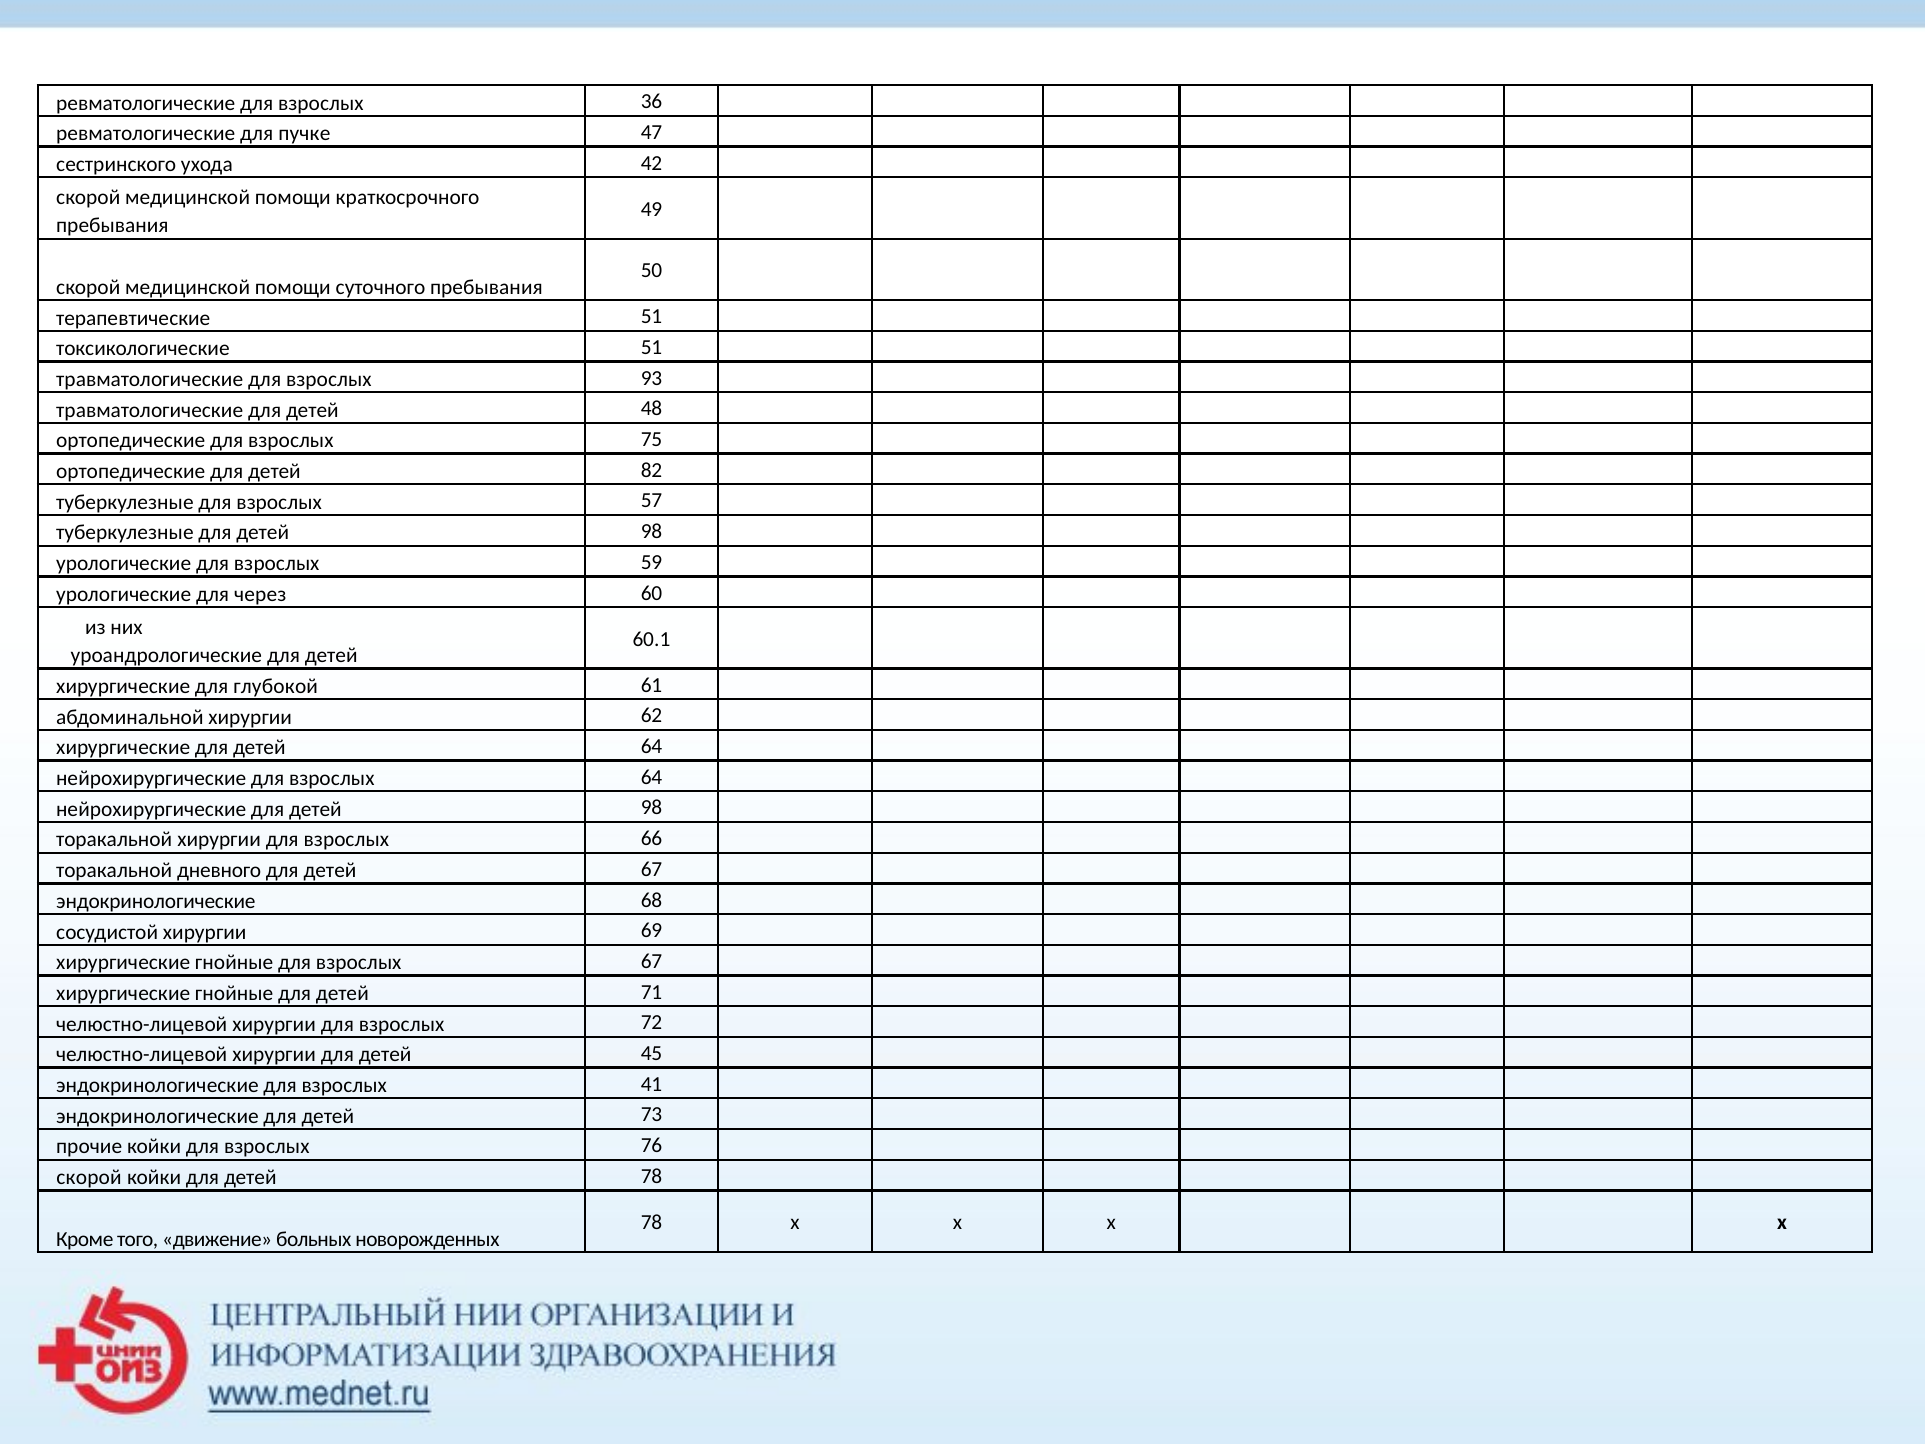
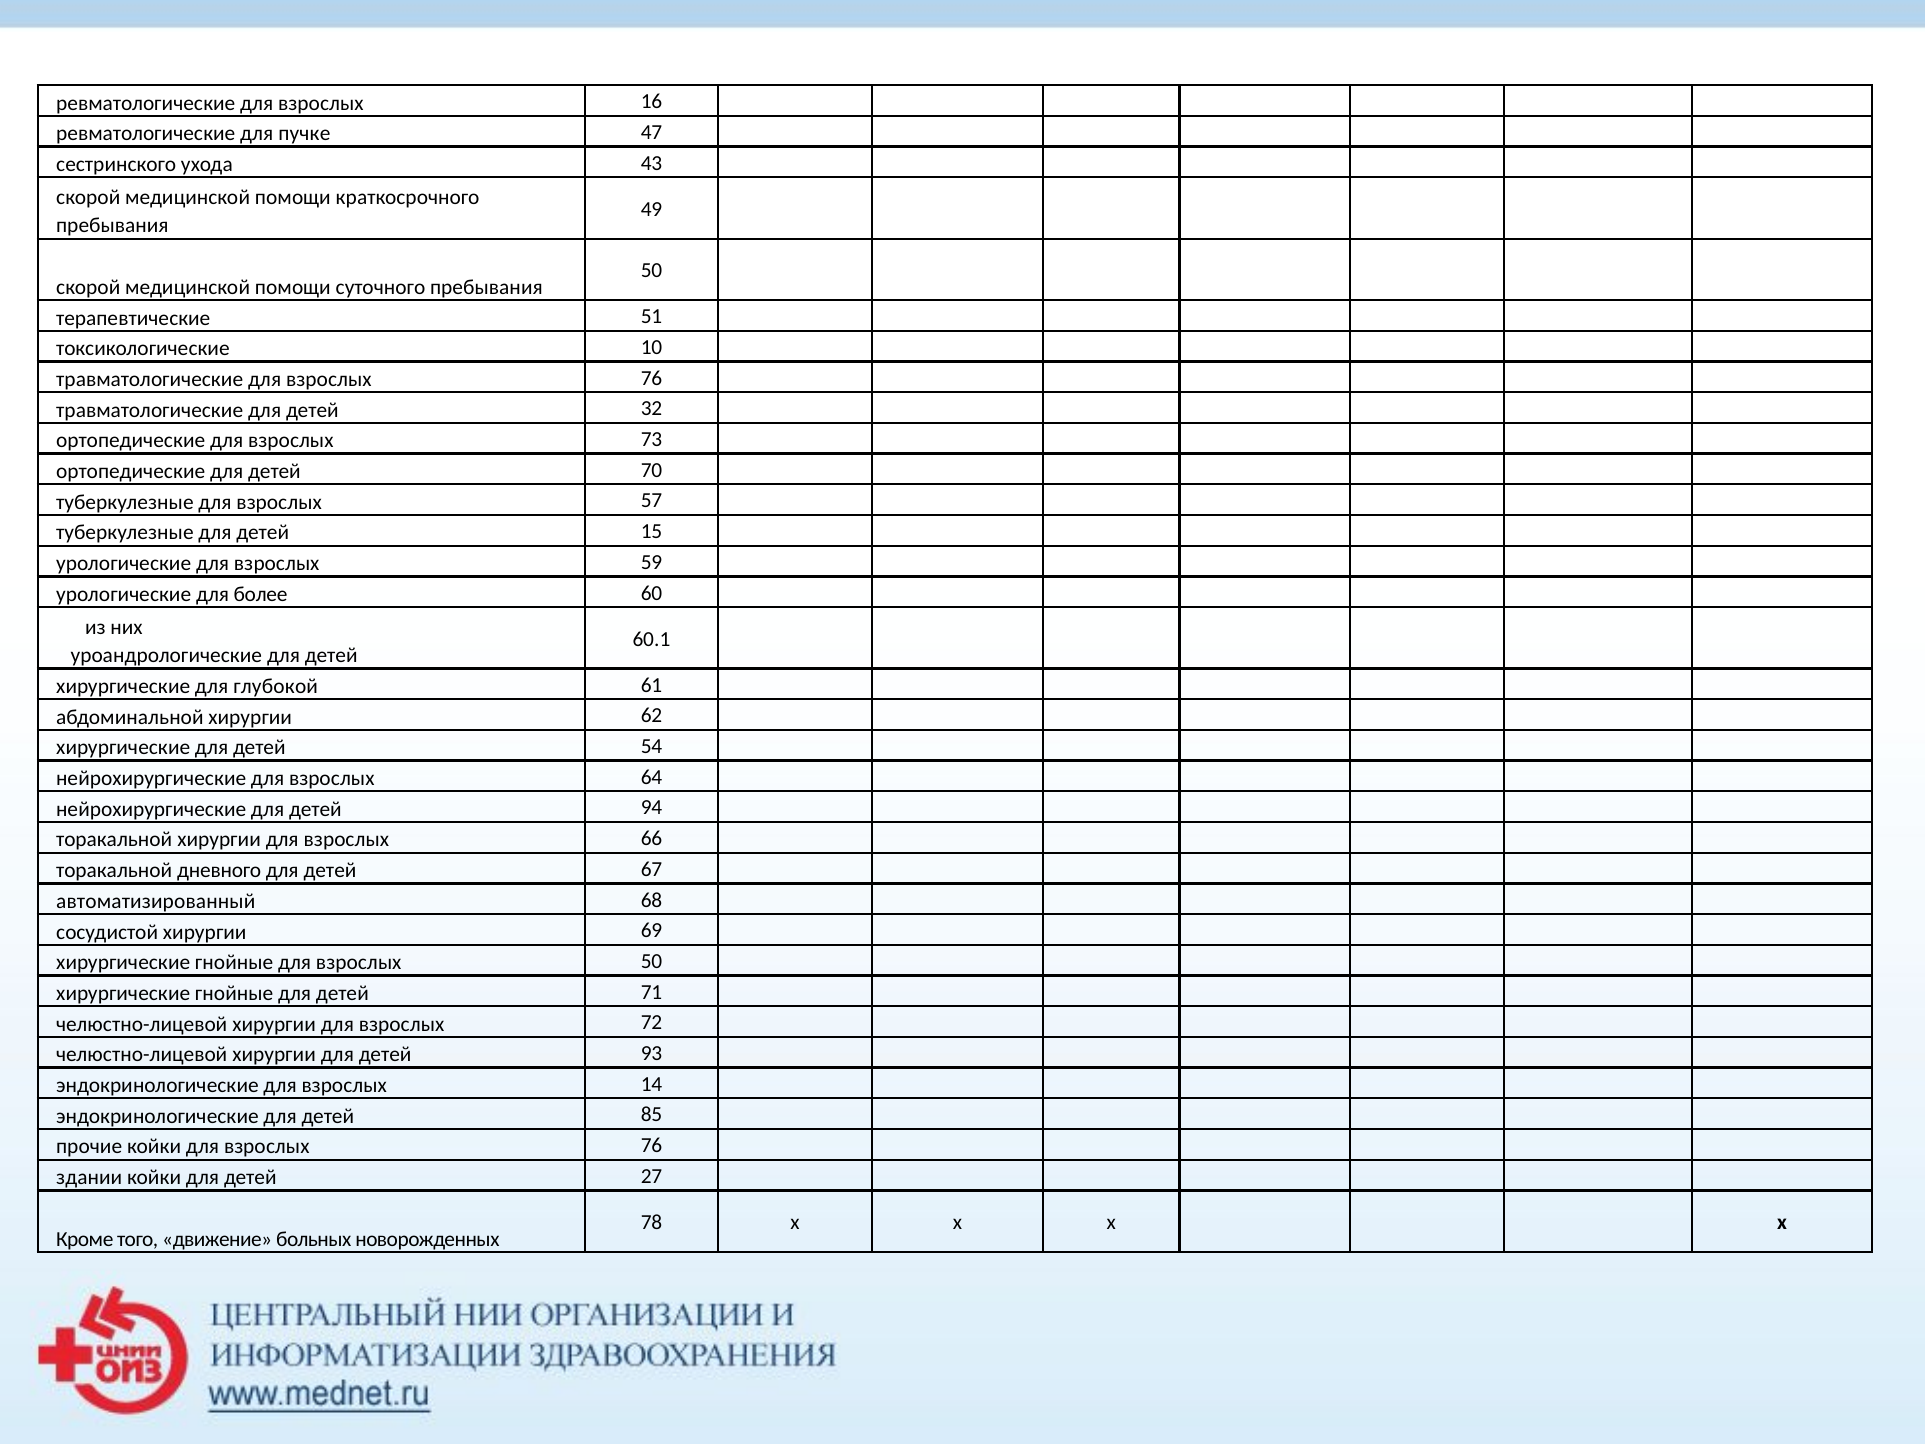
36: 36 -> 16 (652, 102)
42: 42 -> 43 (652, 163)
токсикологические 51: 51 -> 10 (652, 347)
травматологические для взрослых 93: 93 -> 76 (652, 378)
48: 48 -> 32 (652, 409)
75: 75 -> 73 (652, 439)
82: 82 -> 70 (652, 470)
туберкулезные для детей 98: 98 -> 15 (652, 531)
через: через -> более (261, 594)
детей 64: 64 -> 54 (652, 746)
нейрохирургические для детей 98: 98 -> 94 (652, 808)
эндокринологические: эндокринологические -> автоматизированный (156, 901)
взрослых 67: 67 -> 50 (652, 961)
45: 45 -> 93 (652, 1053)
41: 41 -> 14 (652, 1084)
73: 73 -> 85 (652, 1115)
скорой: скорой -> здании (89, 1177)
детей 78: 78 -> 27 (652, 1176)
